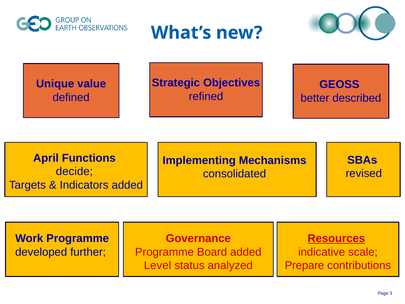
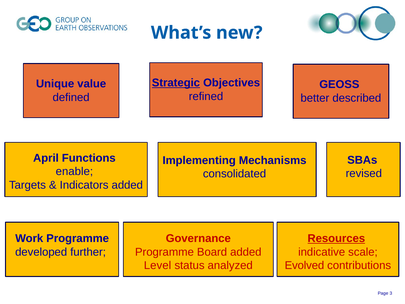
Strategic underline: none -> present (176, 83)
decide: decide -> enable (74, 171)
Prepare: Prepare -> Evolved (304, 265)
